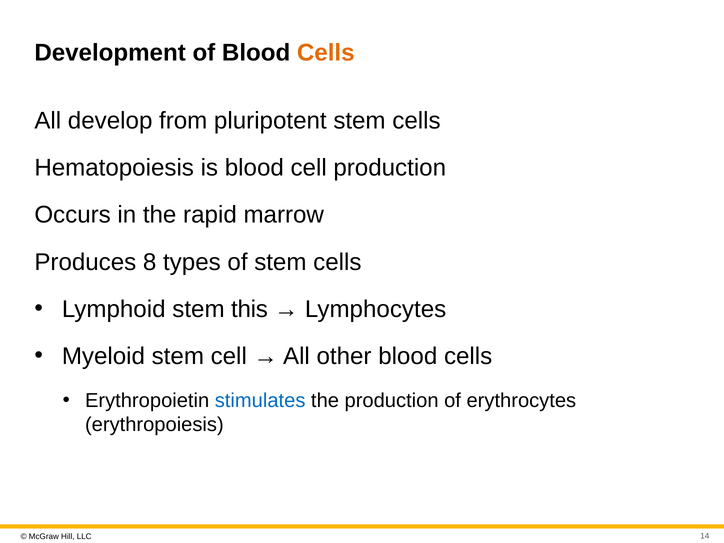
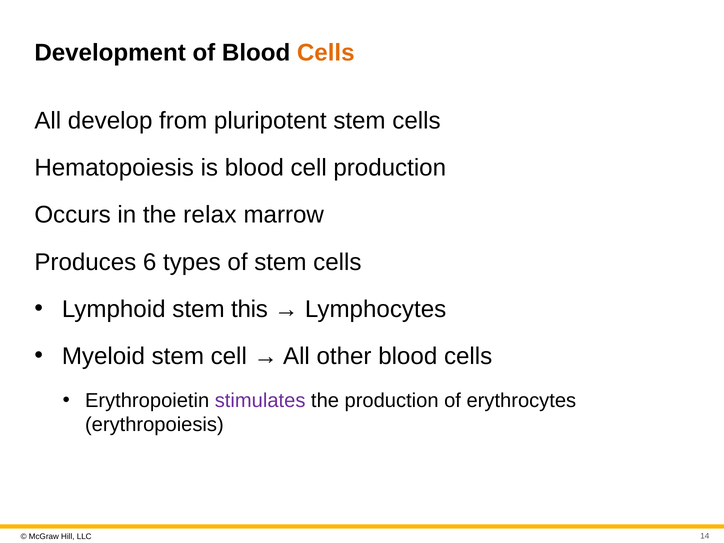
rapid: rapid -> relax (210, 215)
8: 8 -> 6 (150, 262)
stimulates colour: blue -> purple (260, 401)
